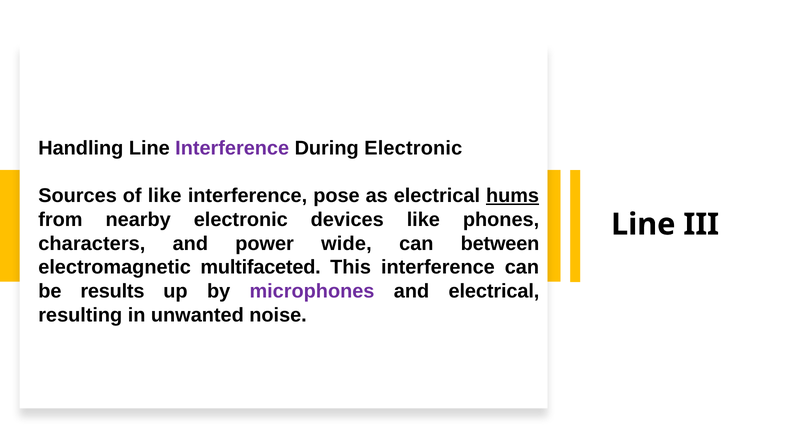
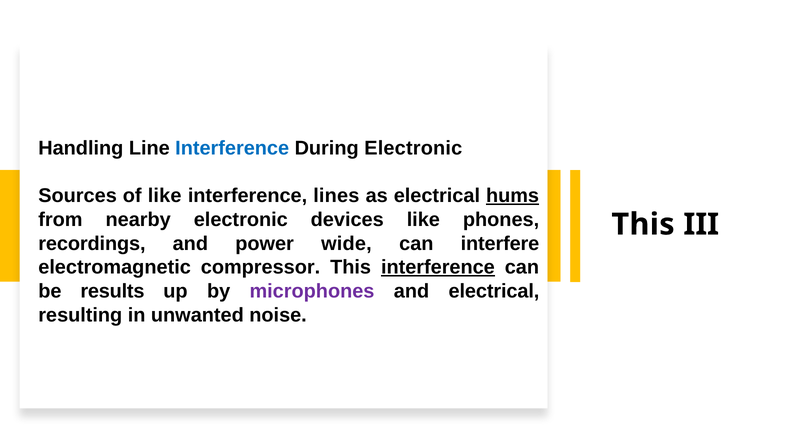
Interference colour: purple -> blue (232, 148)
pose: pose -> lines (336, 196)
Line: Line -> This (643, 225)
characters: characters -> recordings (92, 244)
between: between -> interfere (500, 244)
multifaceted: multifaceted -> compressor (261, 268)
interference underline: none -> present (438, 268)
